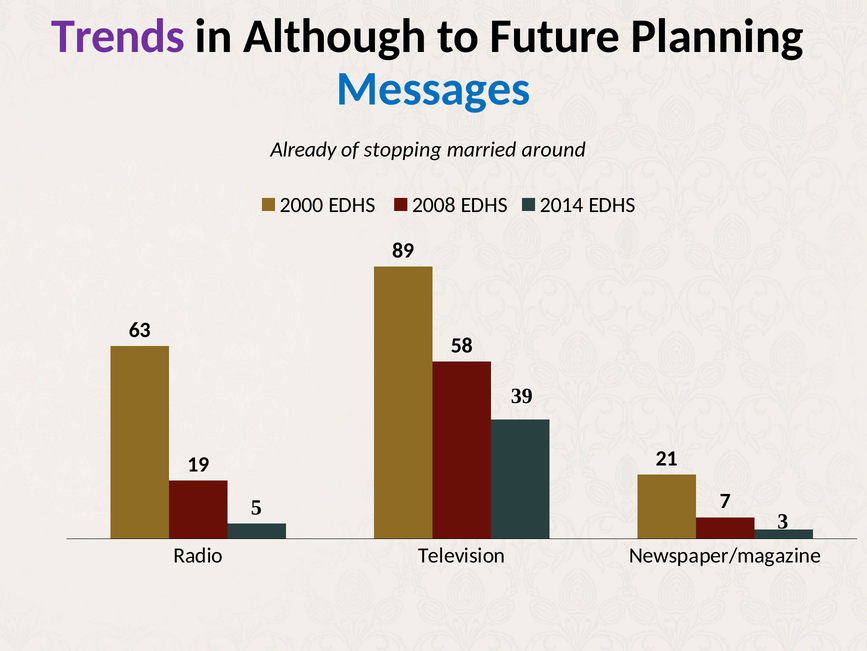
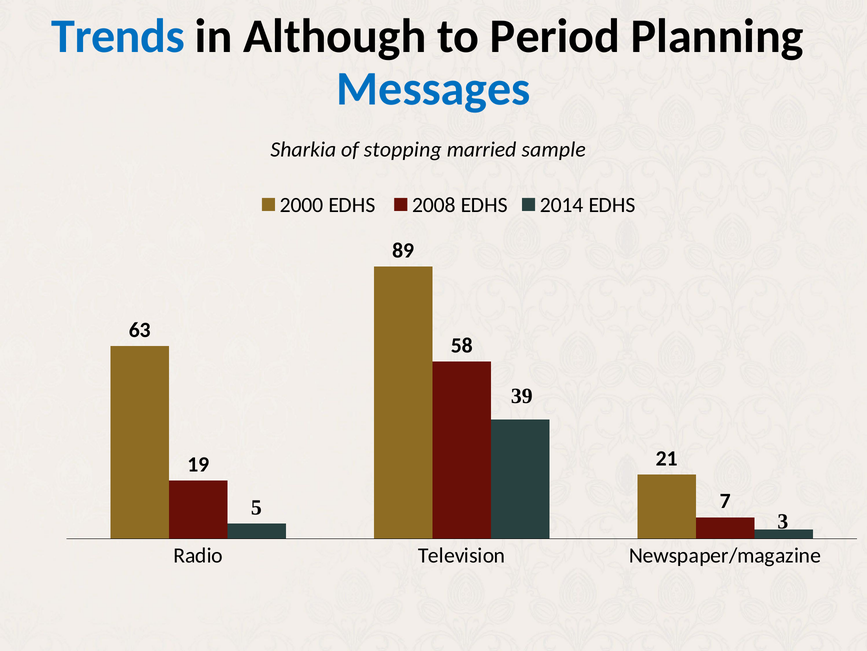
Trends colour: purple -> blue (118, 37)
Future: Future -> Period (555, 37)
Already: Already -> Sharkia (303, 149)
around: around -> sample (554, 149)
